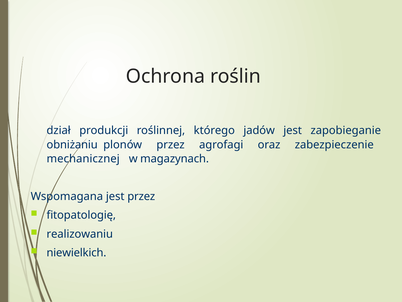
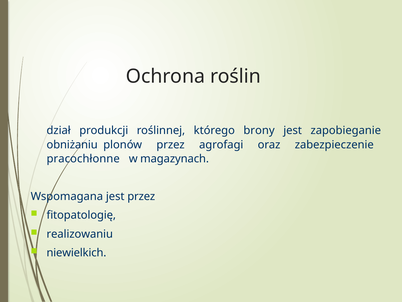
jadów: jadów -> brony (259, 130)
mechanicznej: mechanicznej -> pracochłonne (83, 159)
